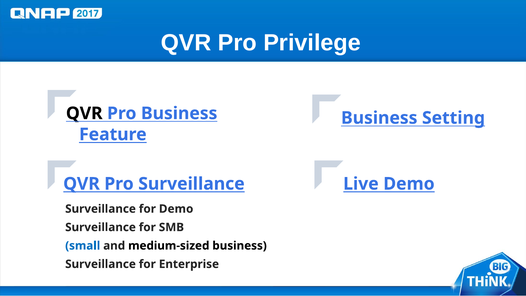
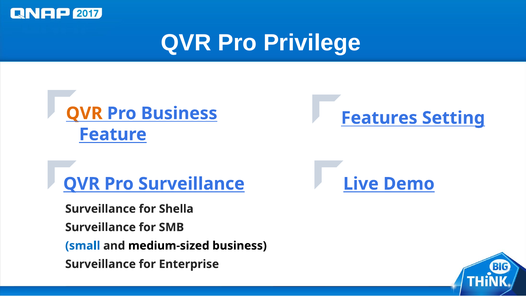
QVR colour: black -> orange (84, 113)
Business: Business -> Features (379, 118)
for Demo: Demo -> Shella (176, 209)
